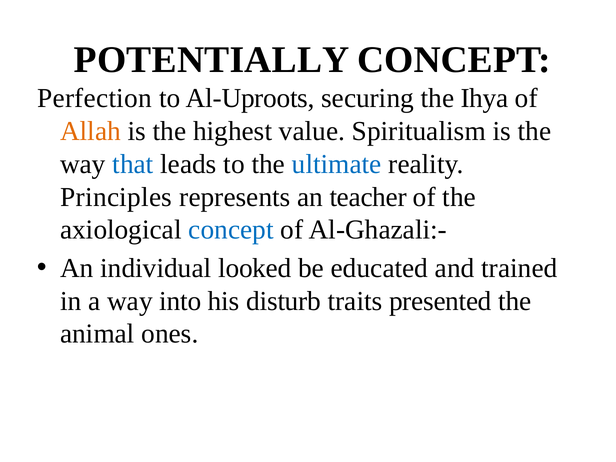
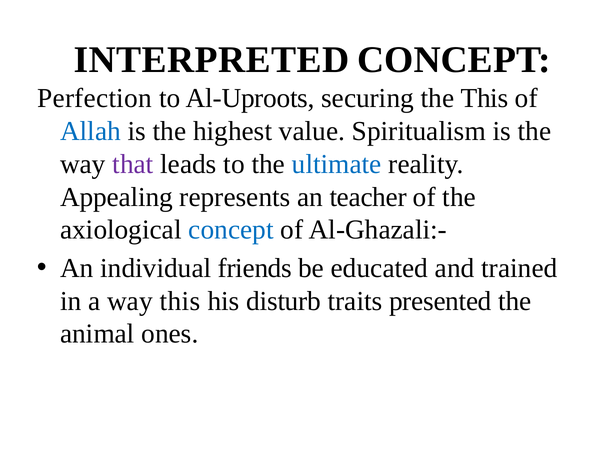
POTENTIALLY: POTENTIALLY -> INTERPRETED (212, 60)
the Ihya: Ihya -> This (485, 98)
Allah colour: orange -> blue (90, 131)
that colour: blue -> purple (133, 164)
Principles: Principles -> Appealing (116, 197)
looked: looked -> friends (255, 268)
way into: into -> this (180, 301)
